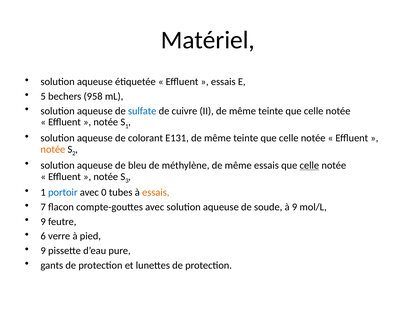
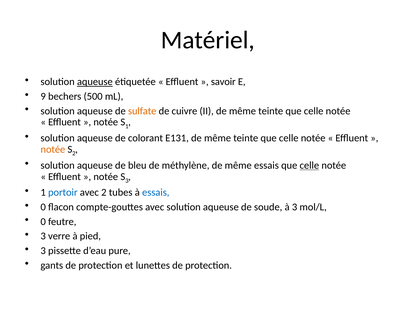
aqueuse underline: none -> present (95, 82)
essais: essais -> savoir (223, 82)
5: 5 -> 9 (43, 96)
958: 958 -> 500 (93, 96)
sulfate colour: blue -> orange (142, 111)
avec 0: 0 -> 2 (104, 193)
essais colour: orange -> blue (156, 193)
7: 7 -> 0 (43, 207)
à 9: 9 -> 3 (295, 207)
9: 9 -> 0 (43, 222)
6: 6 -> 3 (43, 236)
9: 9 -> 3 (43, 251)
